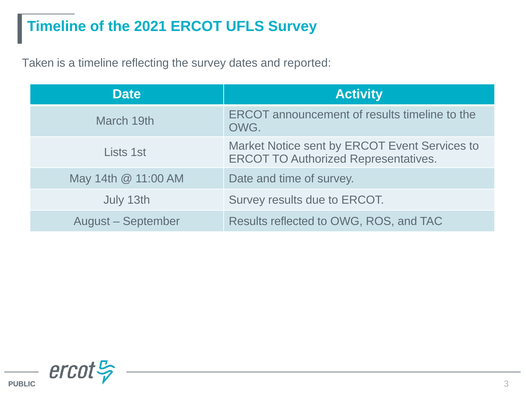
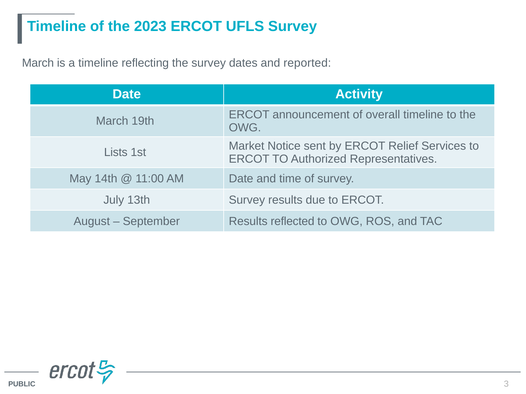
2021: 2021 -> 2023 (150, 26)
Taken: Taken -> March (38, 63)
of results: results -> overall (383, 115)
Event: Event -> Relief (403, 146)
